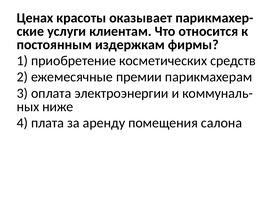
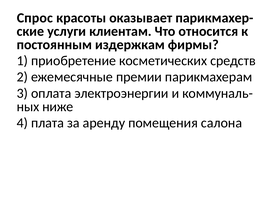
Ценах: Ценах -> Спрос (35, 18)
